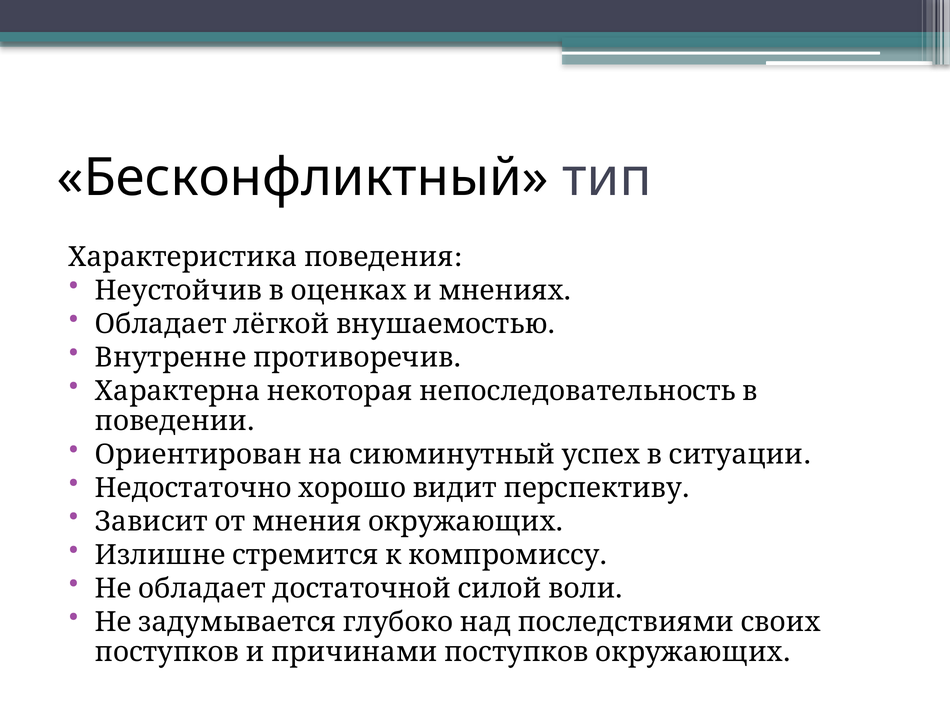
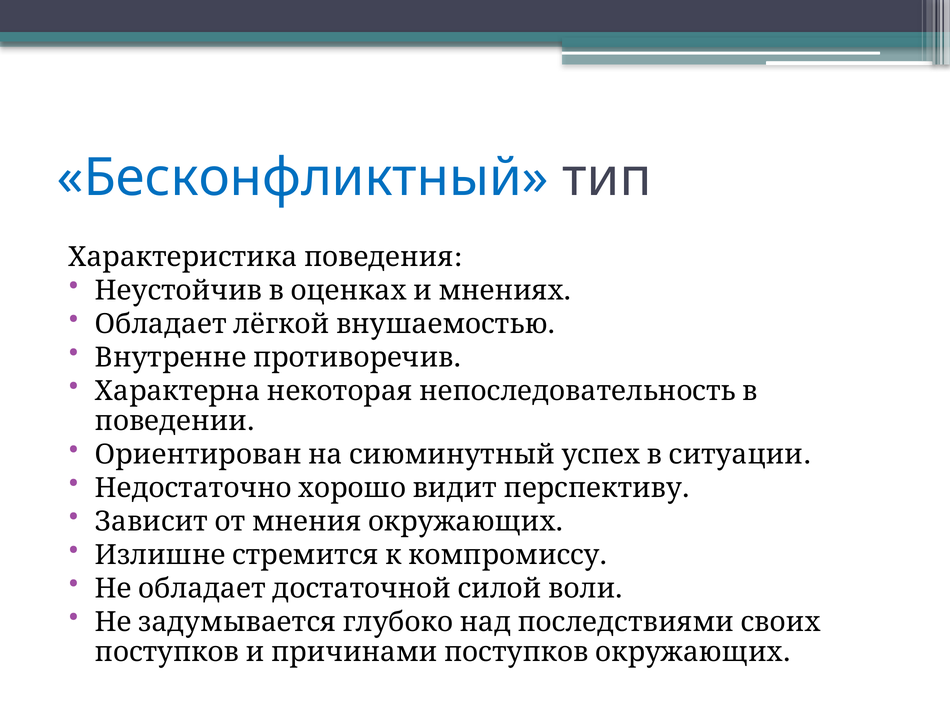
Бесконфликтный colour: black -> blue (303, 178)
